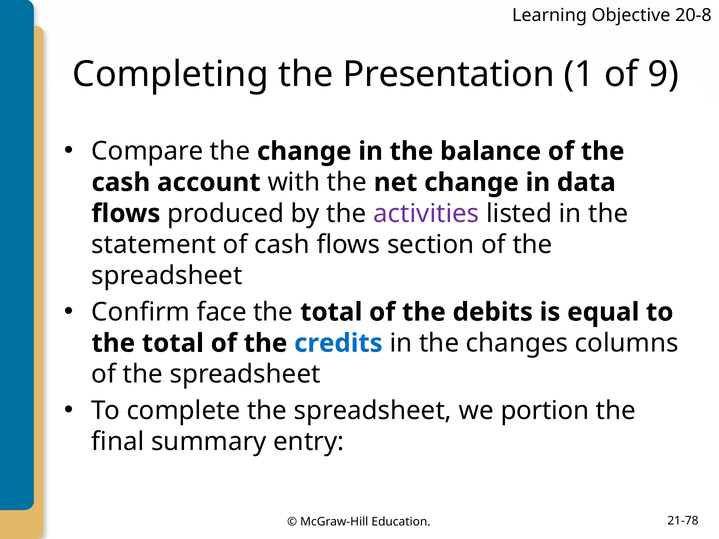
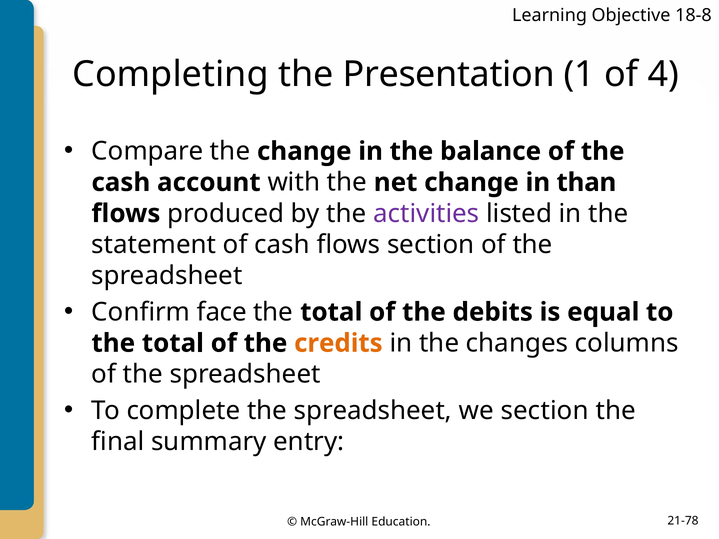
20-8: 20-8 -> 18-8 (693, 15)
9: 9 -> 4 (663, 74)
data: data -> than (586, 183)
credits colour: blue -> orange (338, 343)
we portion: portion -> section (545, 411)
